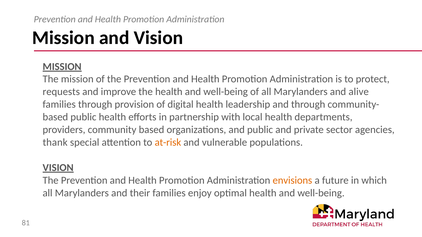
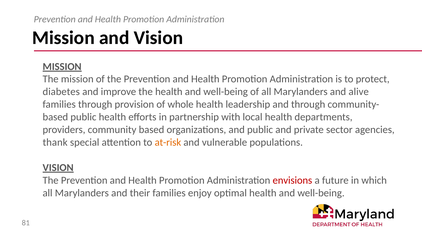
requests: requests -> diabetes (61, 92)
digital: digital -> whole (181, 105)
envisions colour: orange -> red (292, 181)
